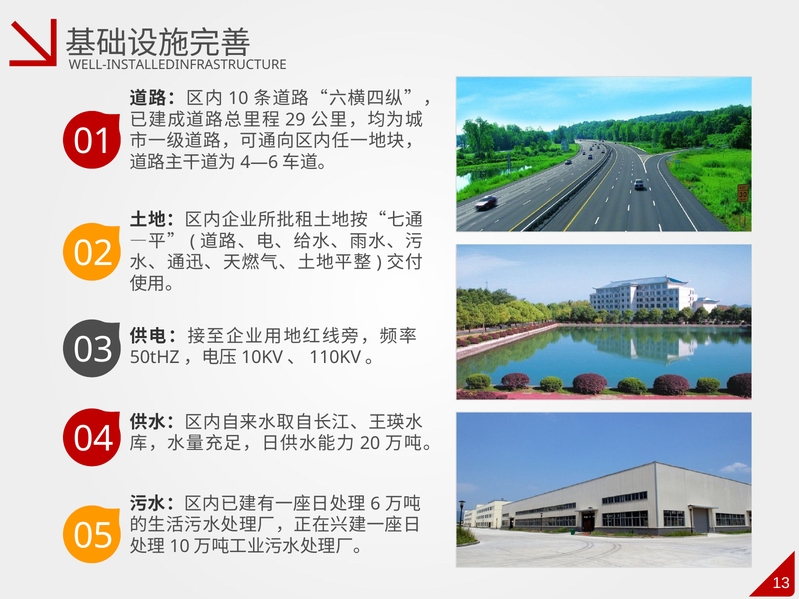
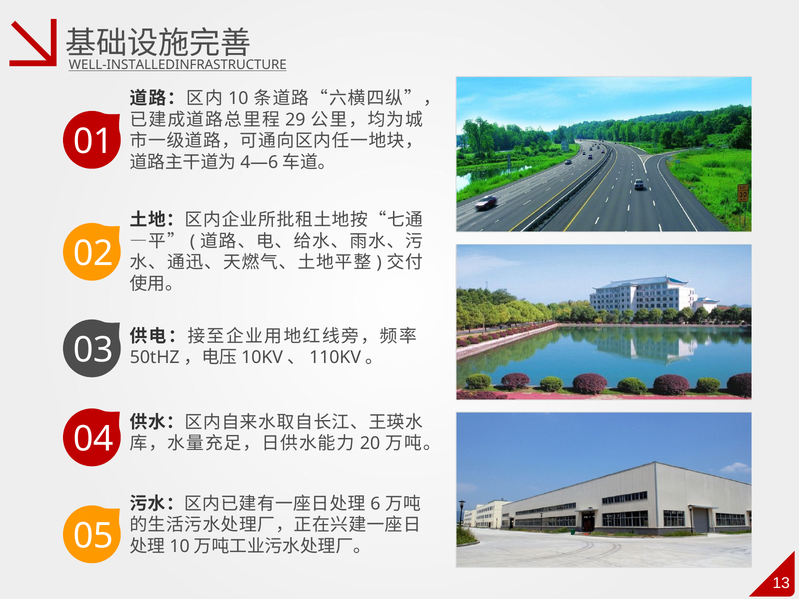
WELL-INSTALLEDINFRASTRUCTURE underline: none -> present (178, 65)
